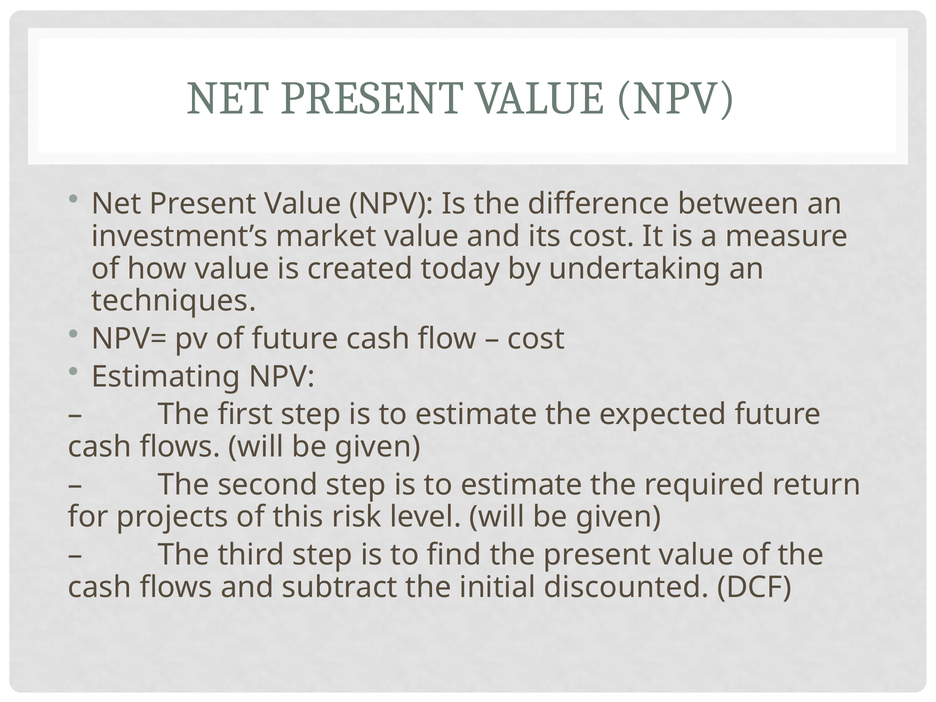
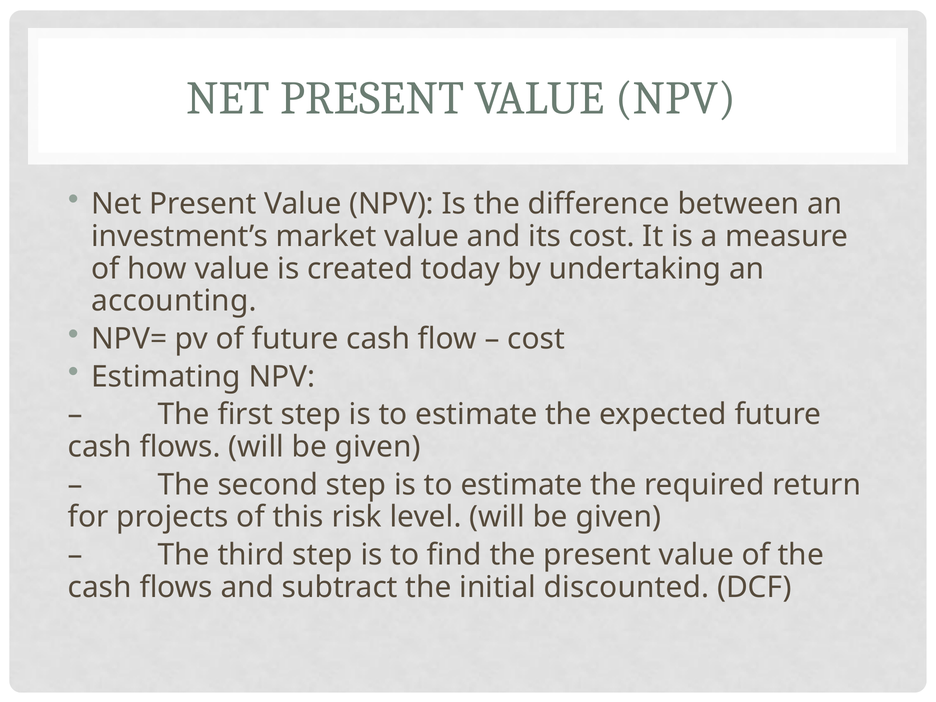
techniques: techniques -> accounting (174, 301)
